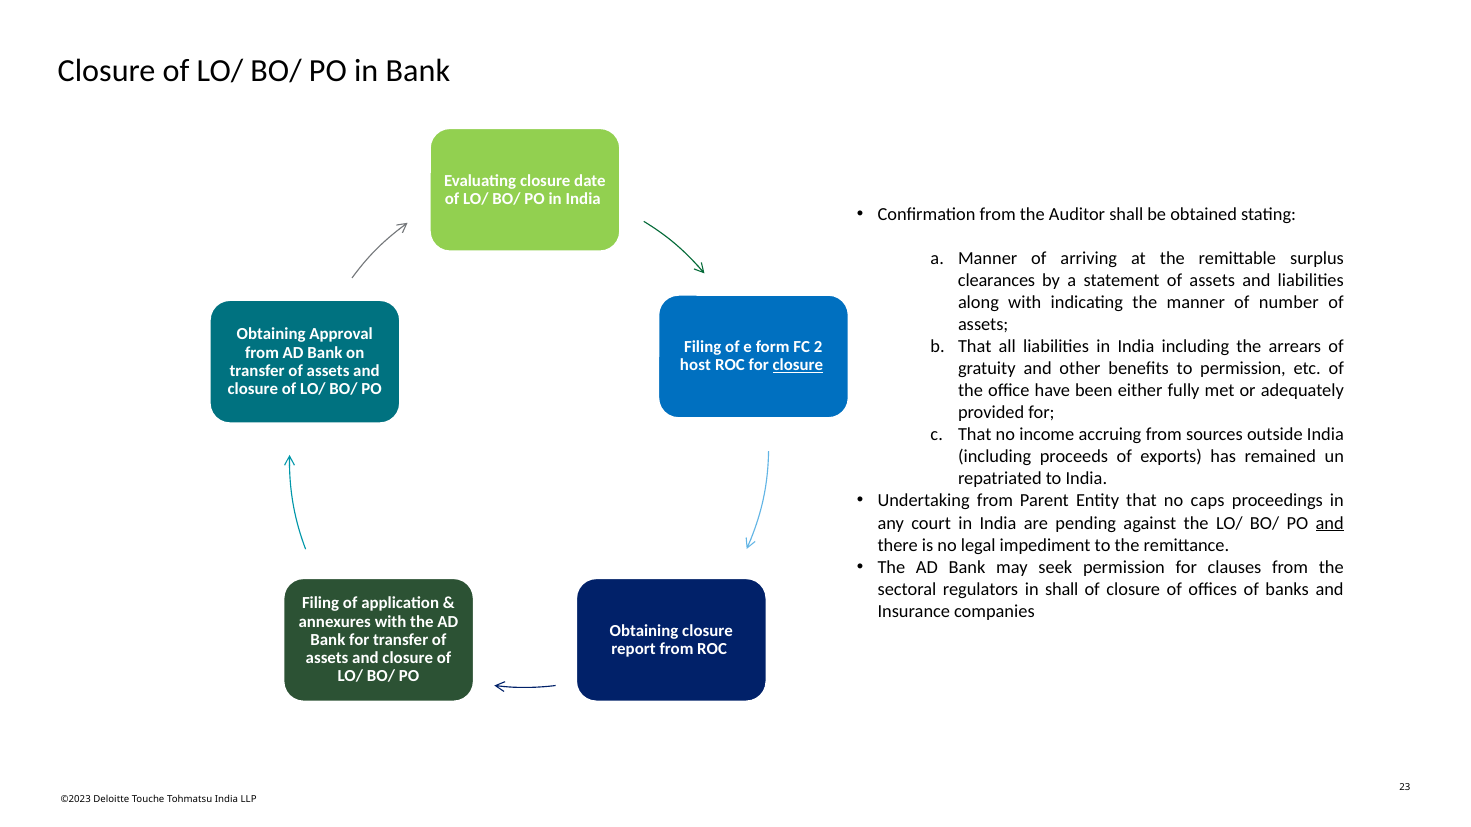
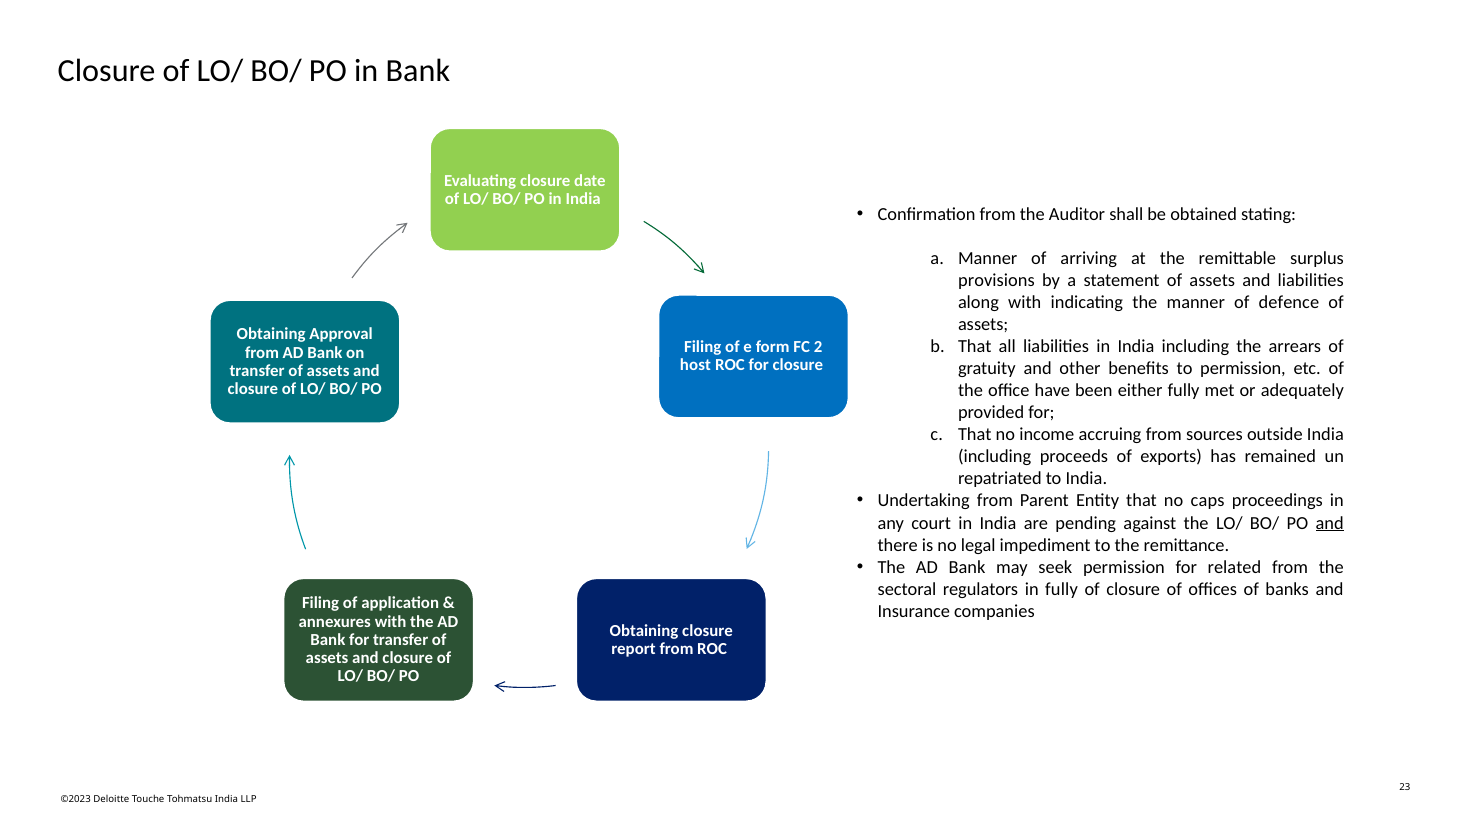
clearances: clearances -> provisions (996, 281)
number: number -> defence (1289, 303)
closure underline: present -> none (798, 366)
clauses: clauses -> related (1234, 567)
in shall: shall -> fully (1062, 589)
